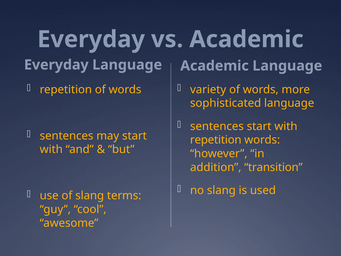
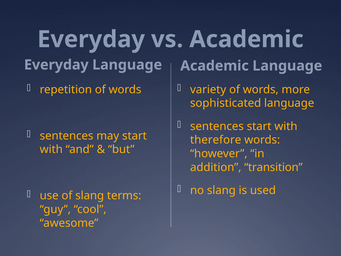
repetition: repetition -> therefore (216, 140)
